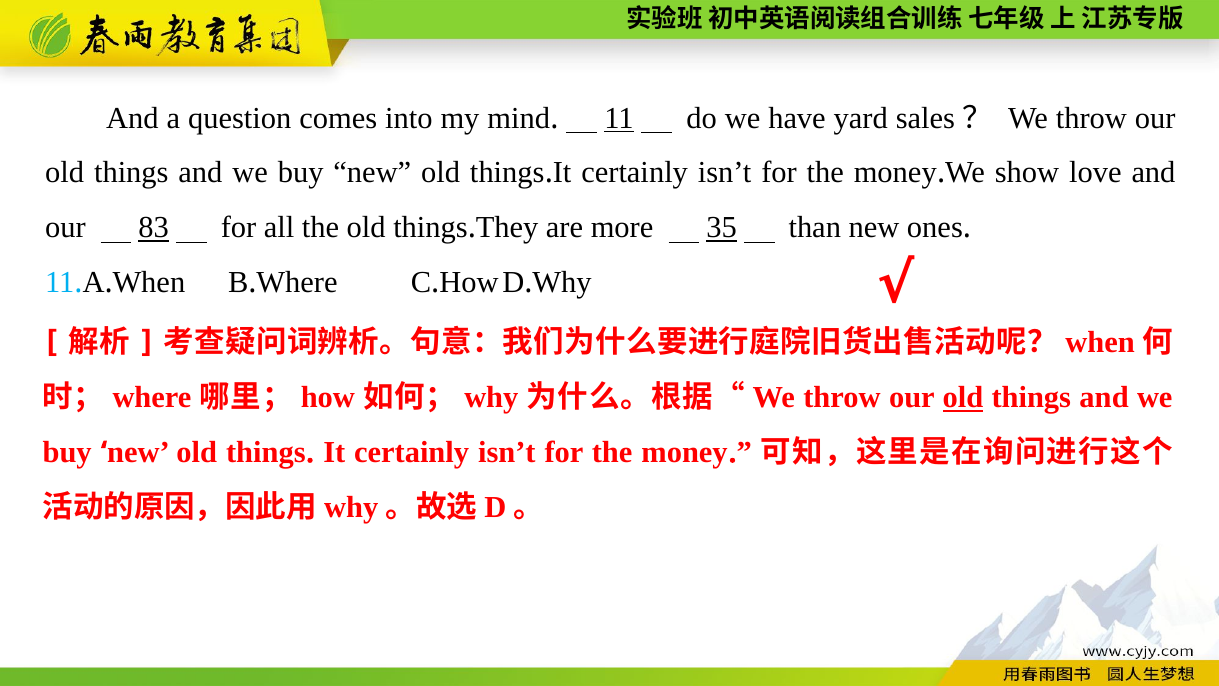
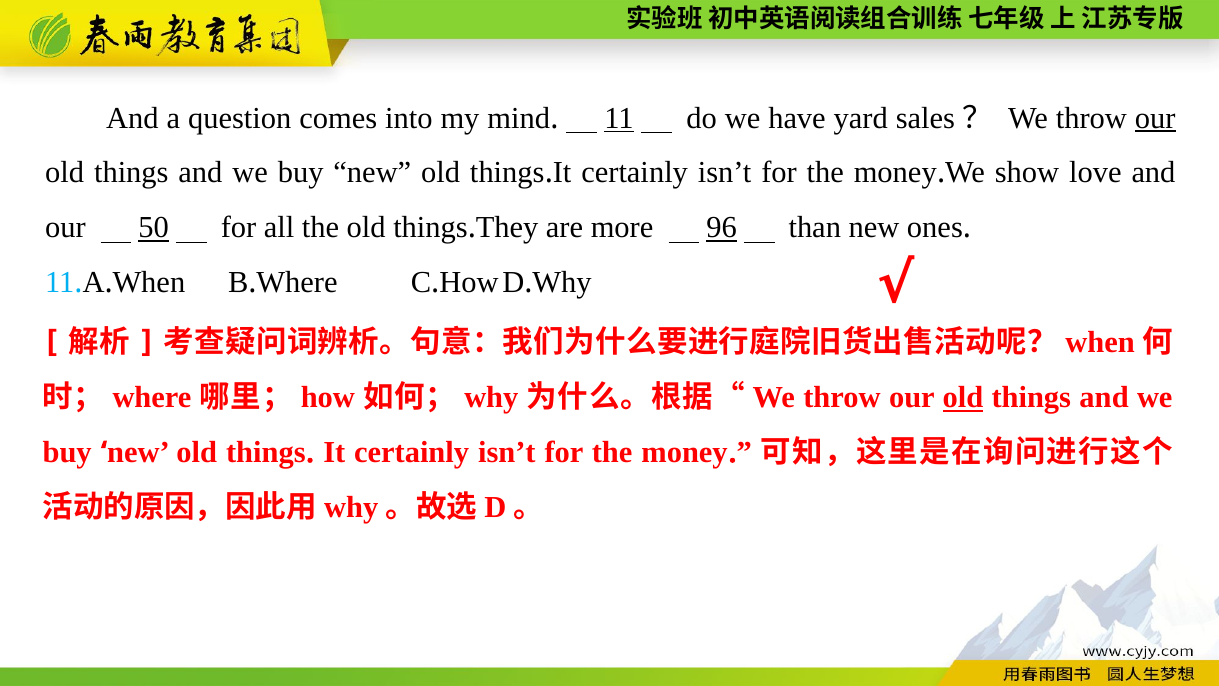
our underline: none -> present (1155, 118)
83: 83 -> 50 (154, 228)
35: 35 -> 96 (722, 228)
